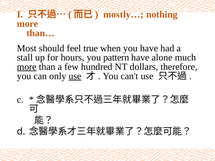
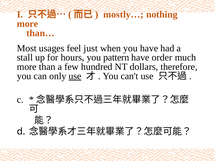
should: should -> usages (52, 48)
true: true -> just (91, 48)
alone: alone -> order (162, 58)
more underline: present -> none (27, 67)
